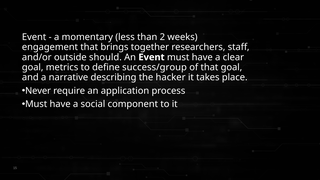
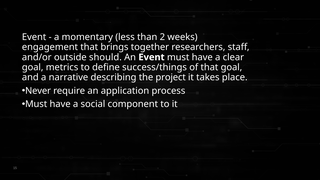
success/group: success/group -> success/things (155, 67)
hacker: hacker -> project (171, 77)
